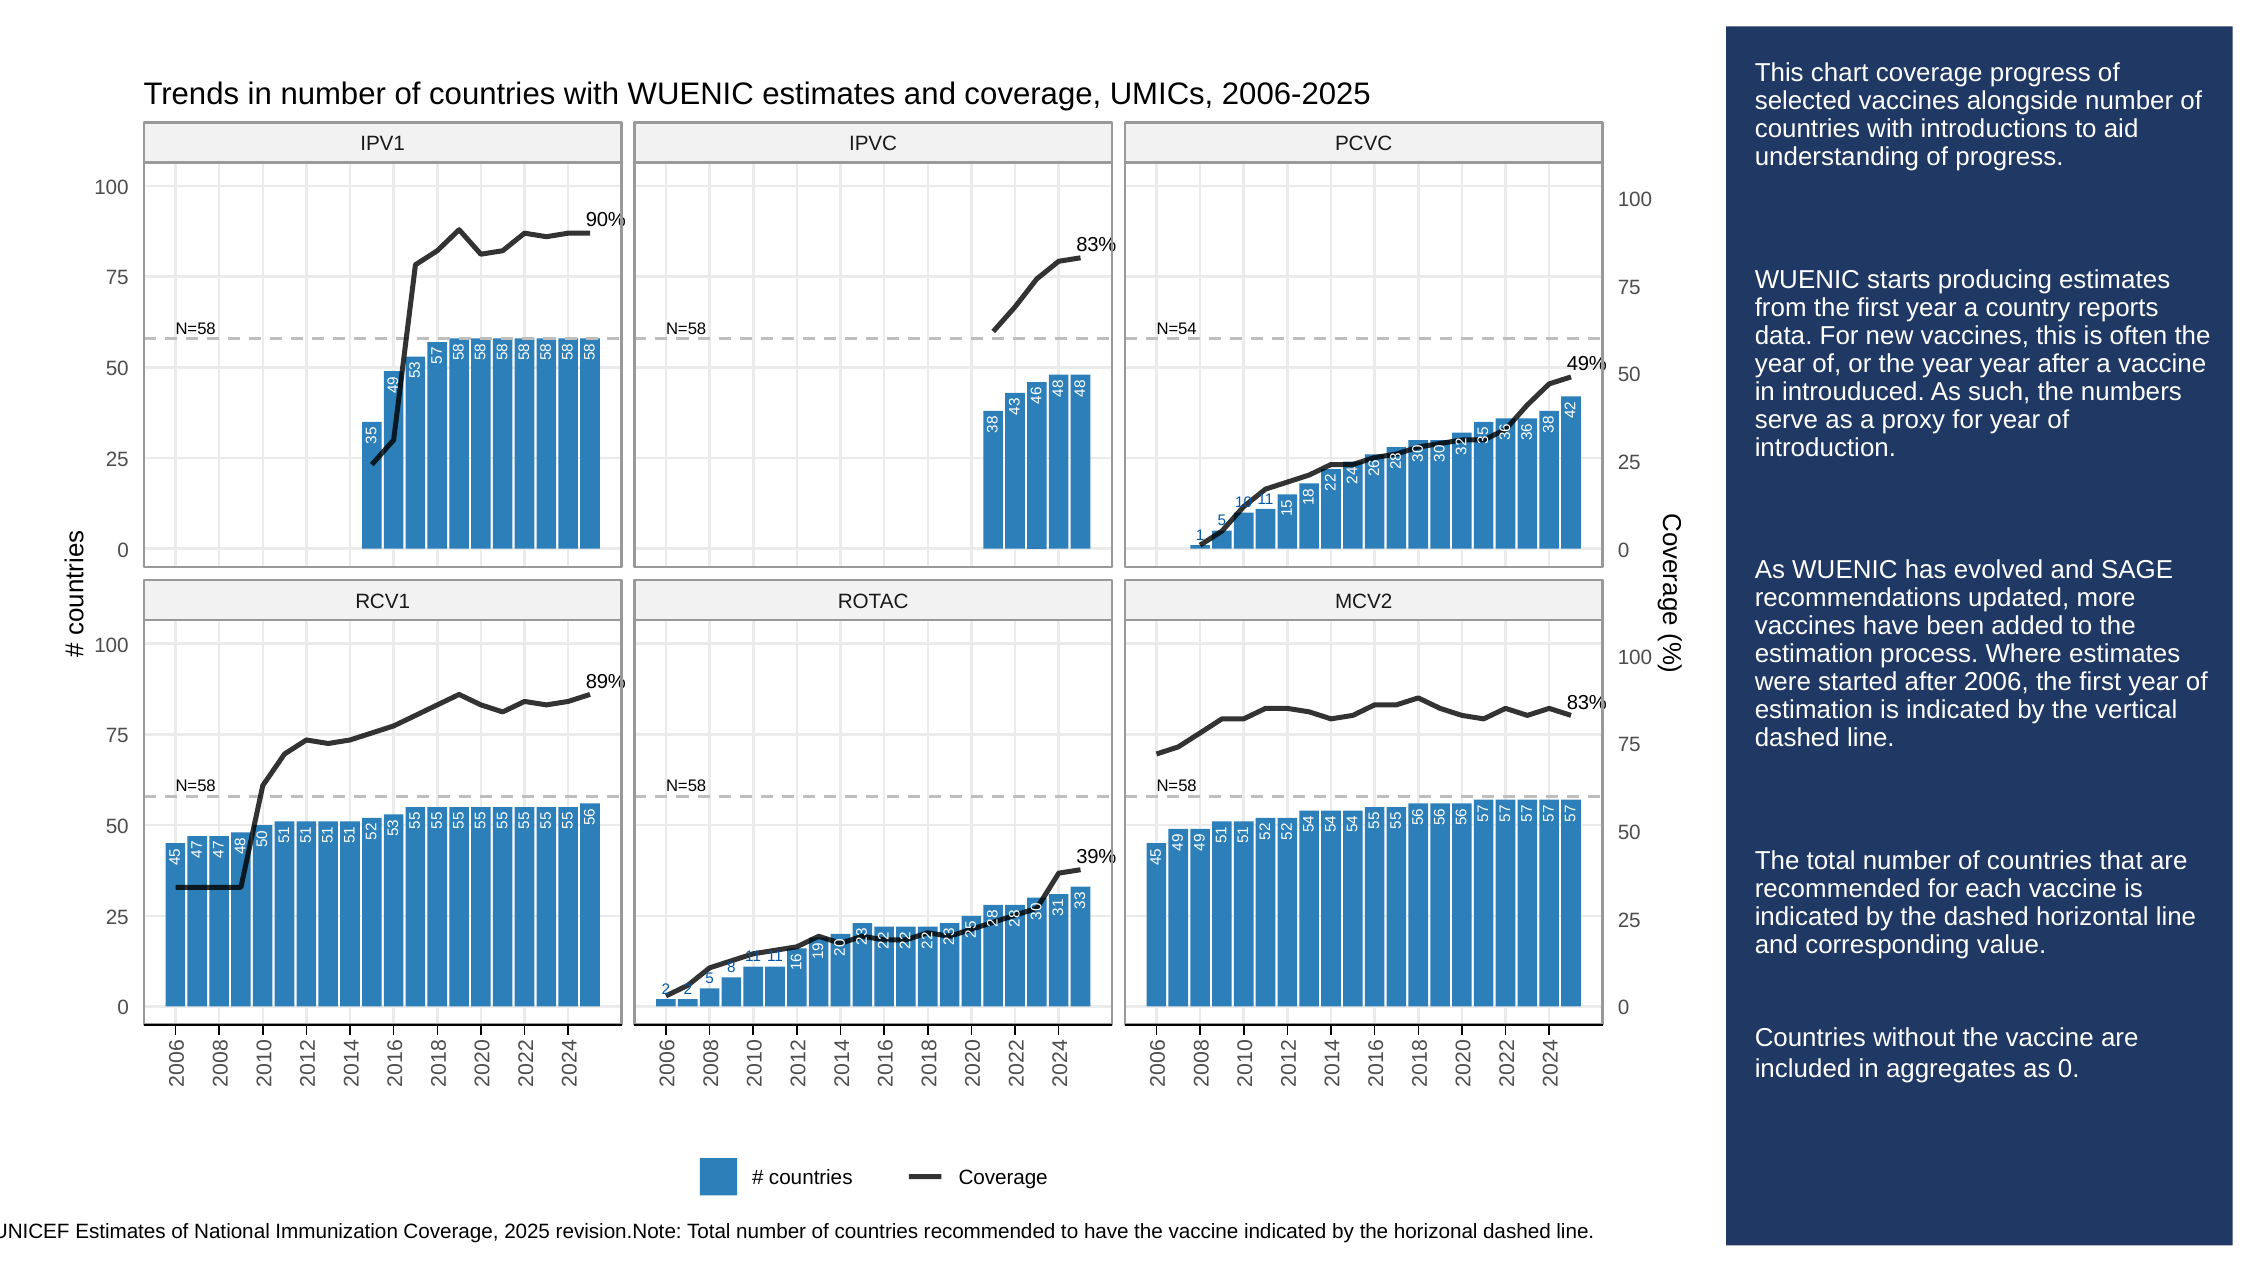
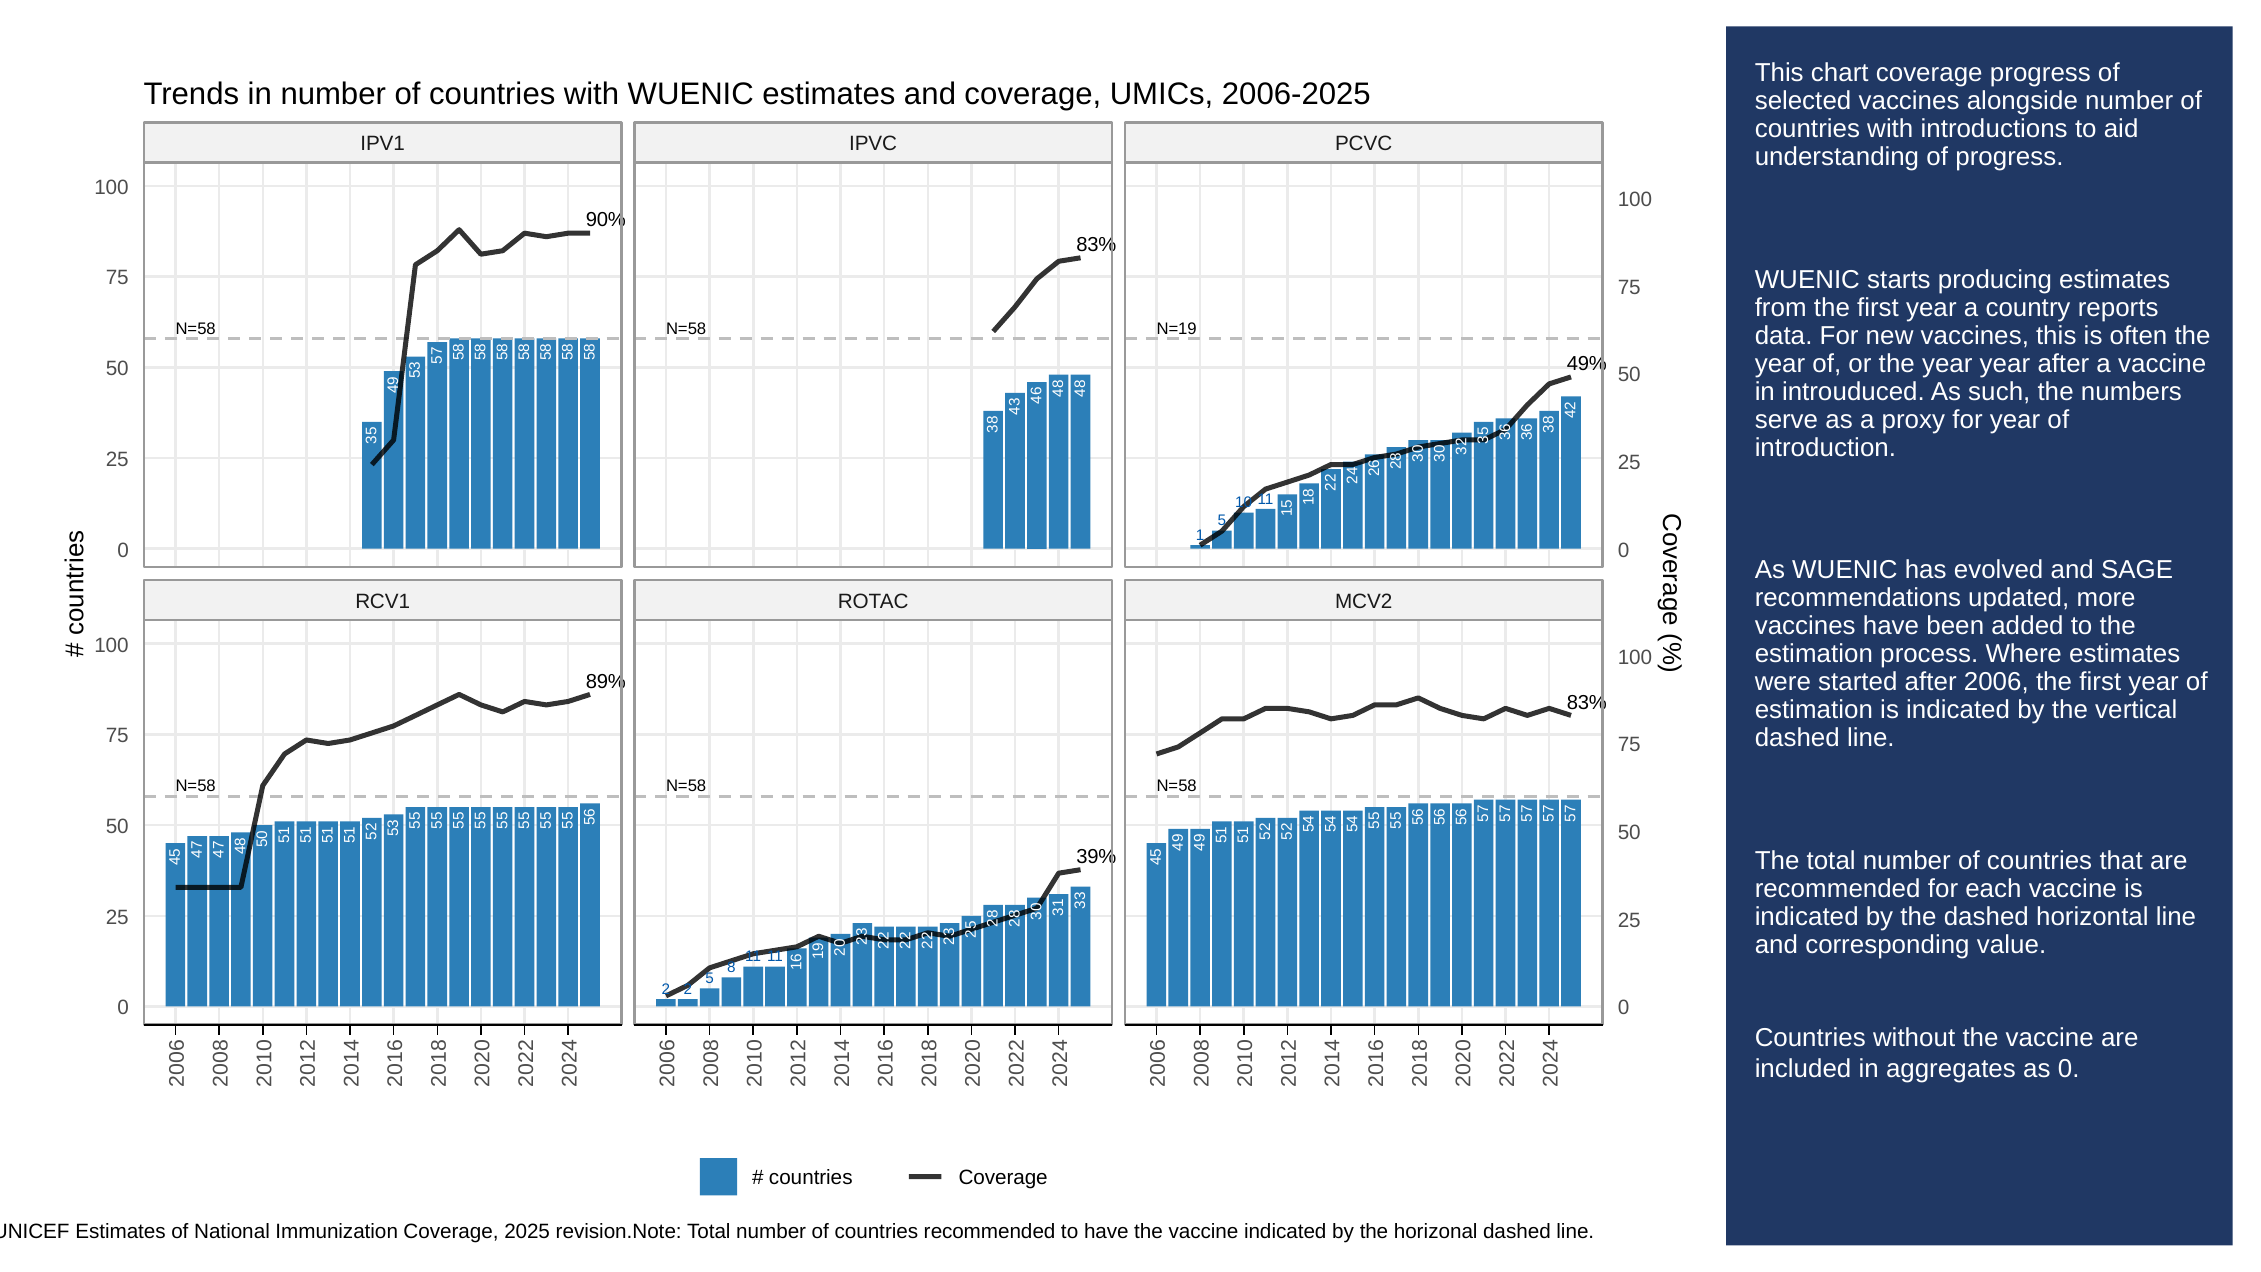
N=54: N=54 -> N=19 (1177, 329)
